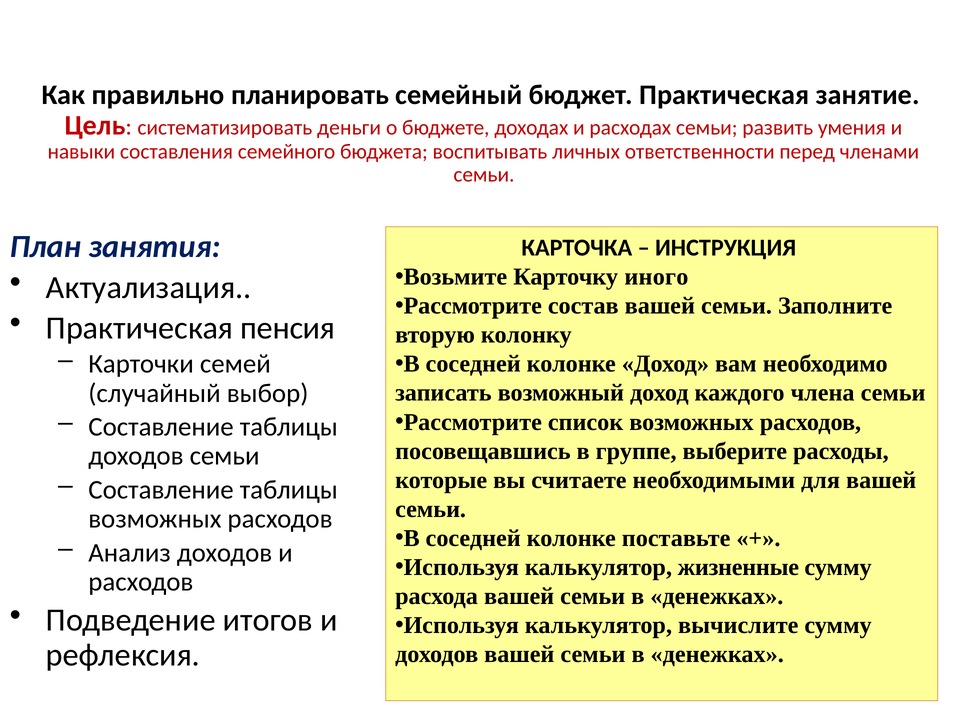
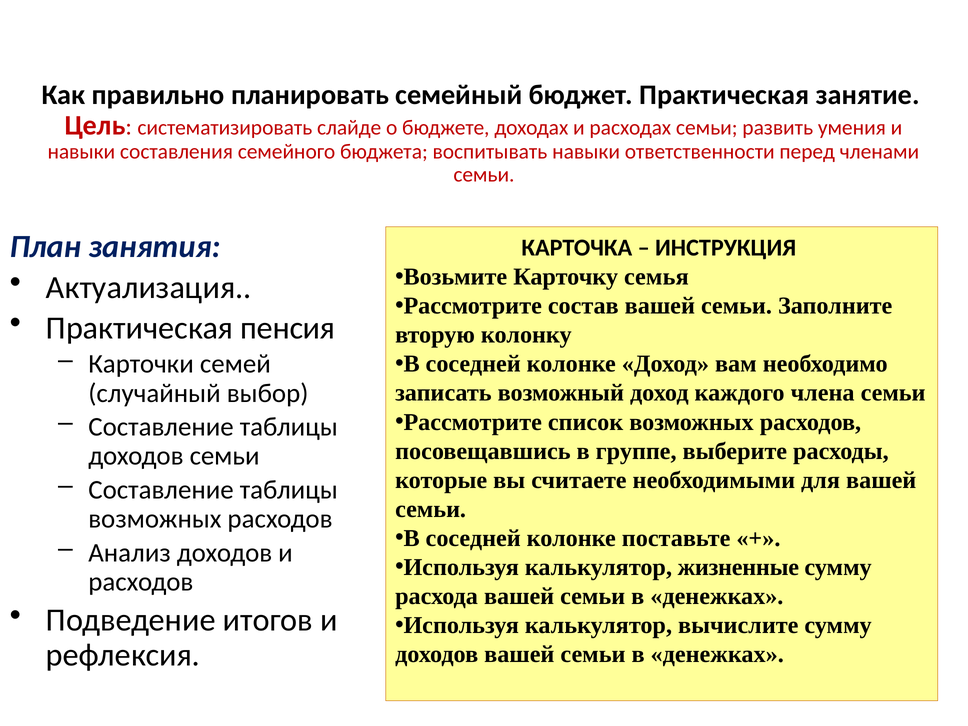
деньги: деньги -> слайде (349, 128)
воспитывать личных: личных -> навыки (586, 151)
иного: иного -> семья (656, 277)
